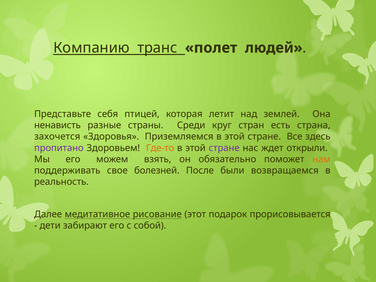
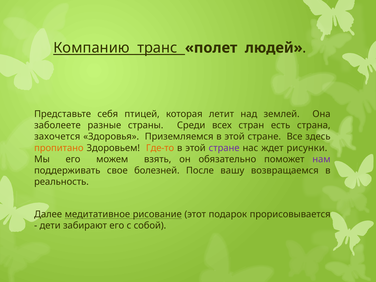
ненависть: ненависть -> заболеете (57, 125)
круг: круг -> всех (222, 125)
пропитано colour: purple -> orange (59, 148)
открыли: открыли -> рисунки (307, 148)
нам colour: orange -> purple (321, 159)
были: были -> вашу (232, 170)
